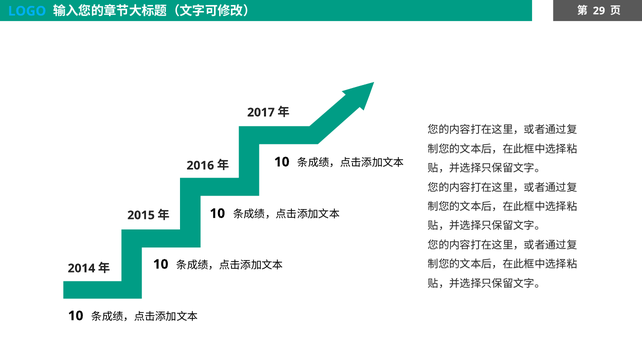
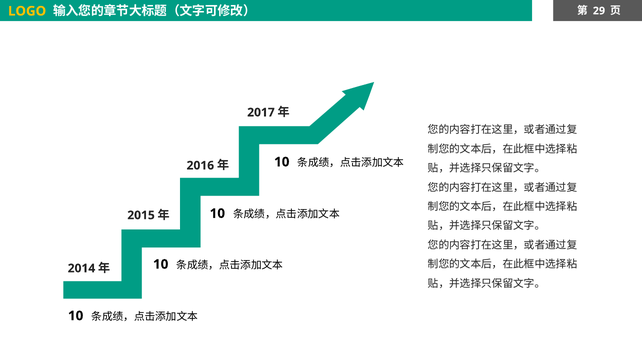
LOGO colour: light blue -> yellow (27, 11)
